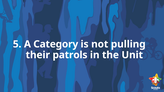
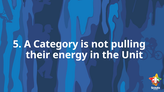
patrols: patrols -> energy (70, 55)
